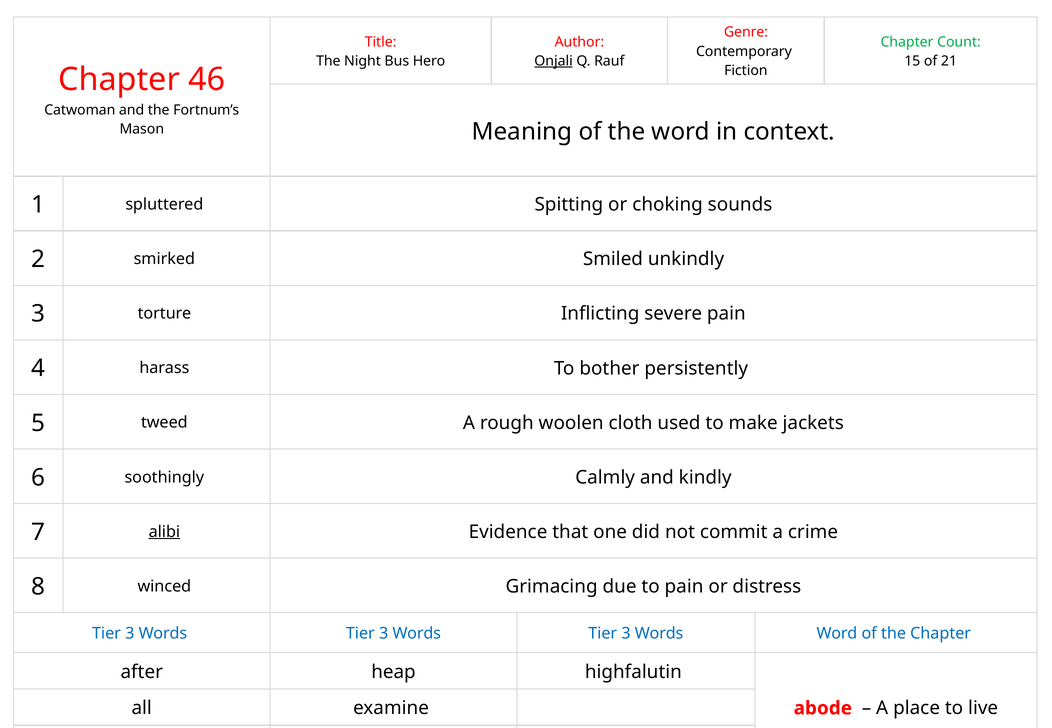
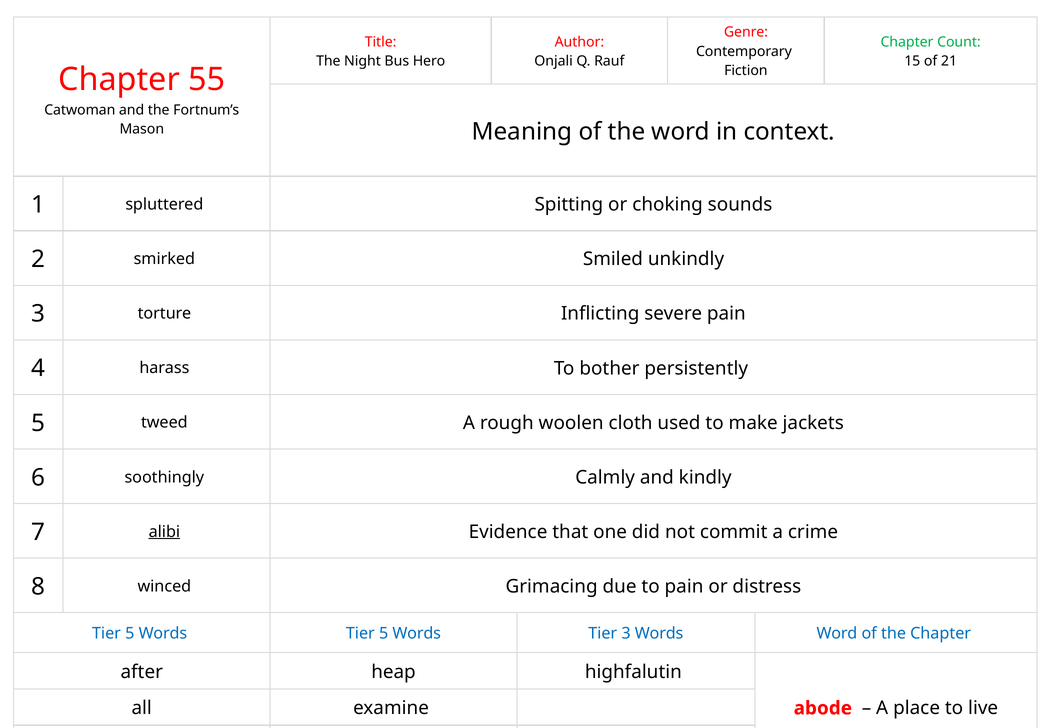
Onjali underline: present -> none (554, 61)
46: 46 -> 55 (207, 79)
3: 3 -> 5 (130, 634)
3: 3 -> 5 (384, 634)
